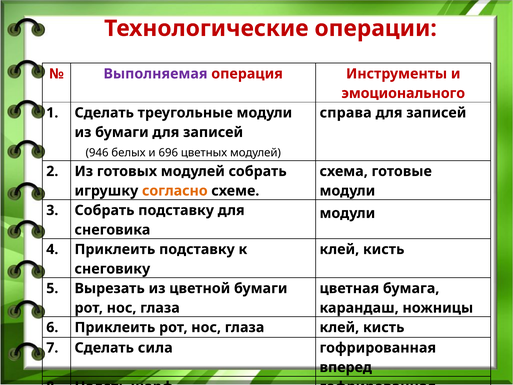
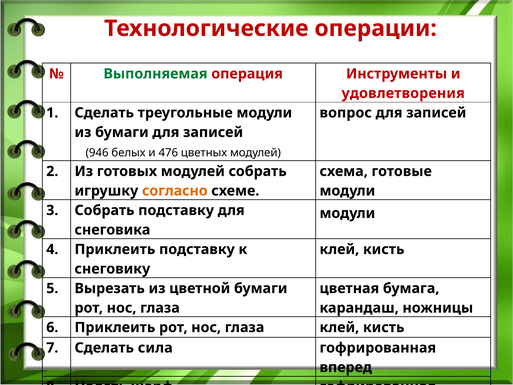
Выполняемая colour: purple -> green (155, 74)
эмоционального: эмоционального -> удовлетворения (403, 93)
справа: справа -> вопрос (346, 113)
696: 696 -> 476 (168, 153)
